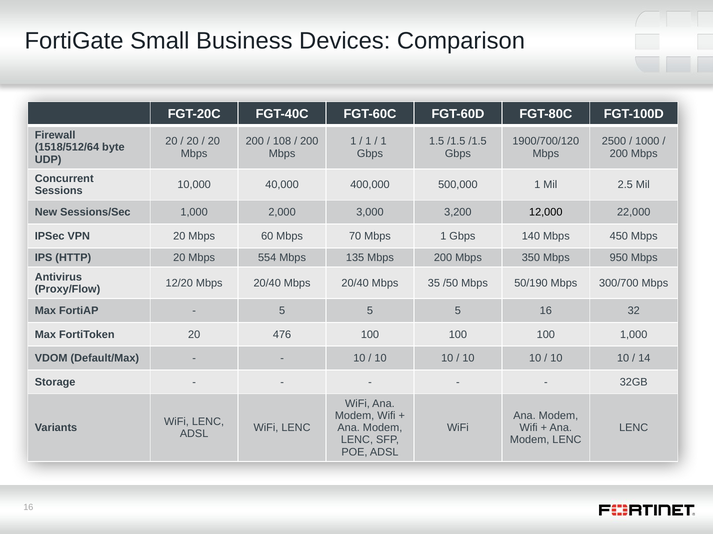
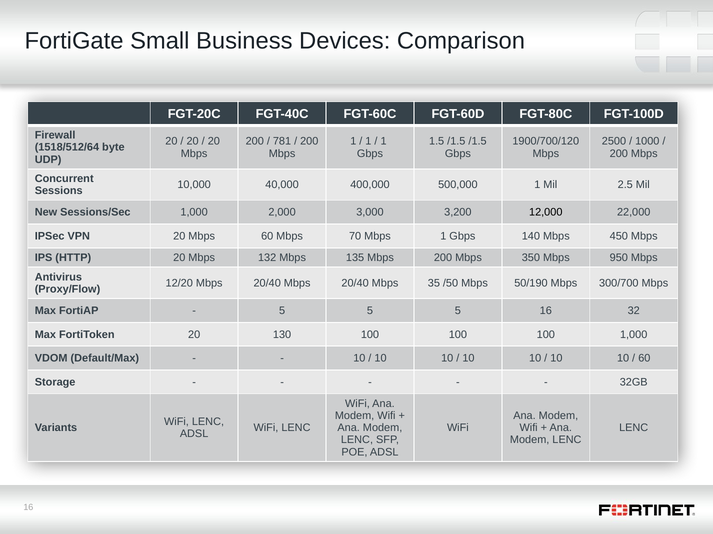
108: 108 -> 781 (282, 142)
554: 554 -> 132 (267, 258)
476: 476 -> 130 (282, 335)
14: 14 -> 60 (644, 359)
